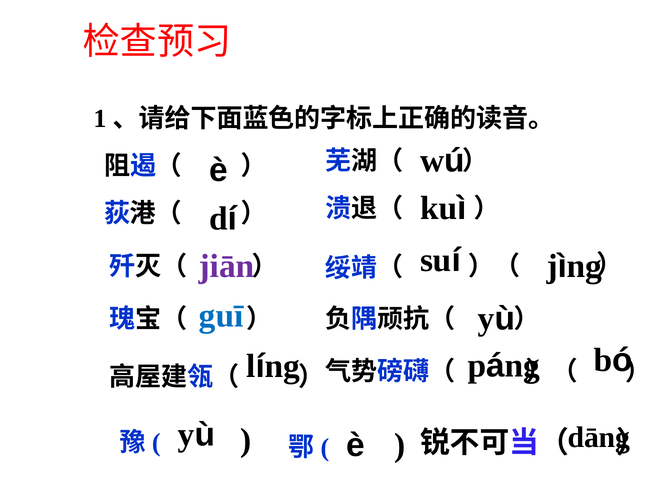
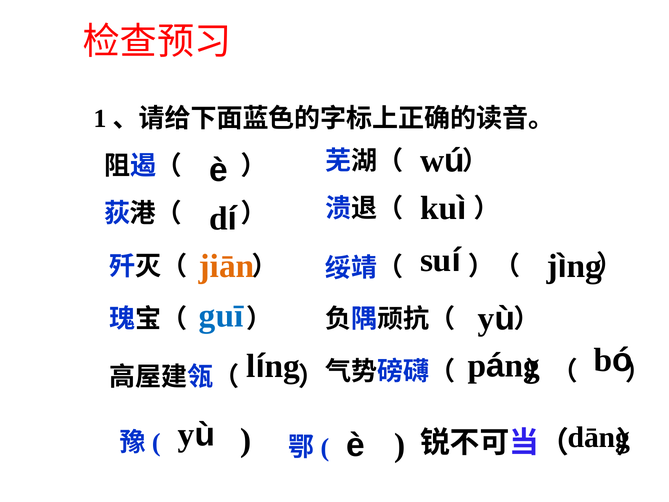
jiān colour: purple -> orange (227, 266)
